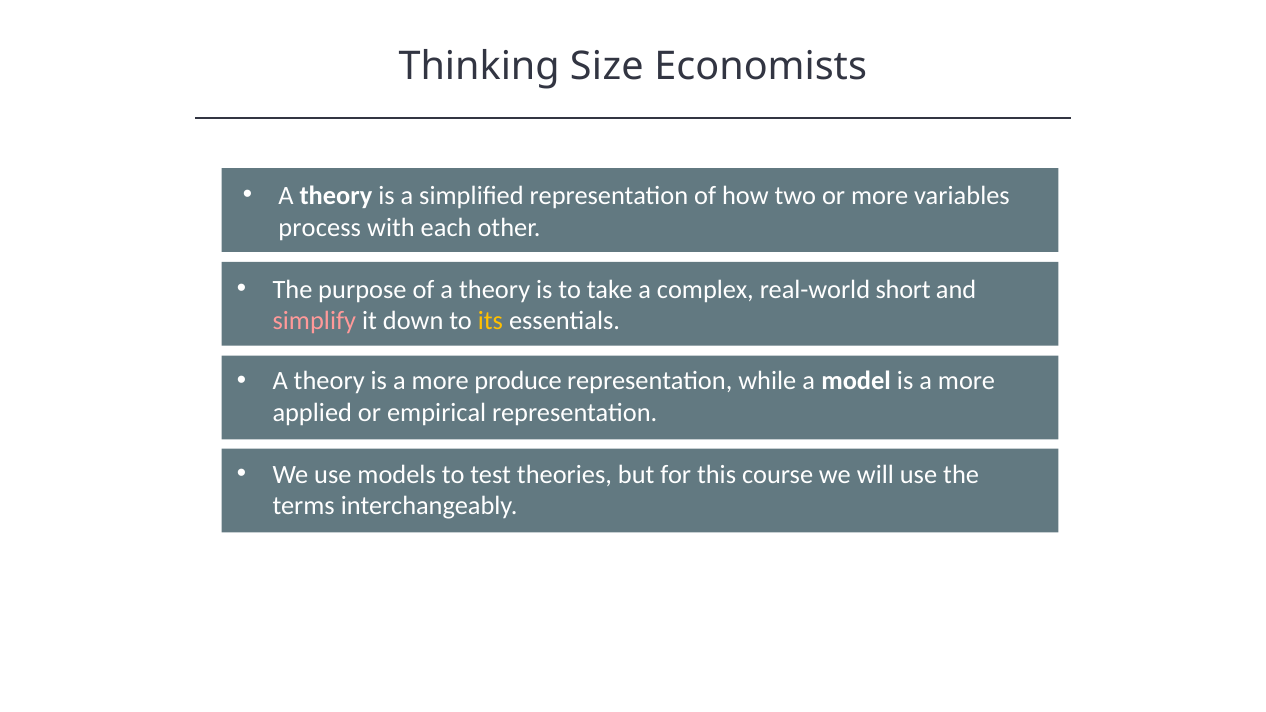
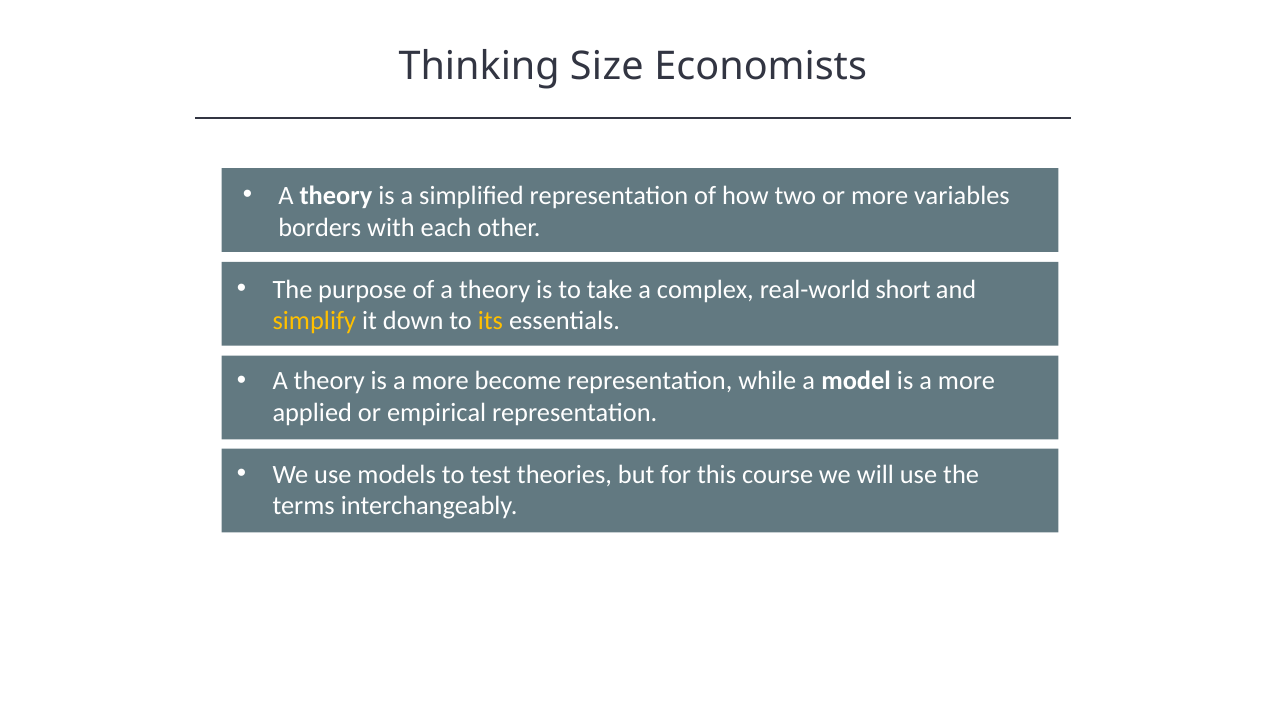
process: process -> borders (320, 227)
simplify colour: pink -> yellow (314, 321)
produce: produce -> become (518, 381)
